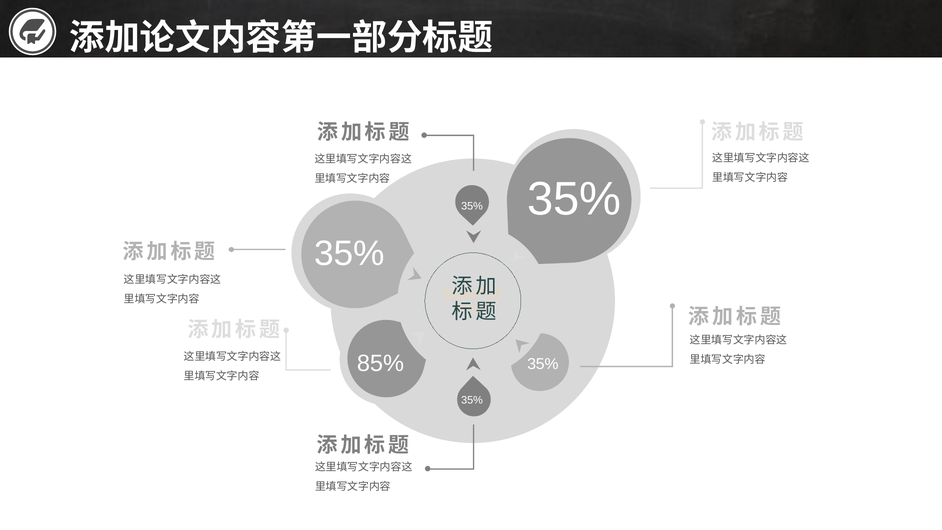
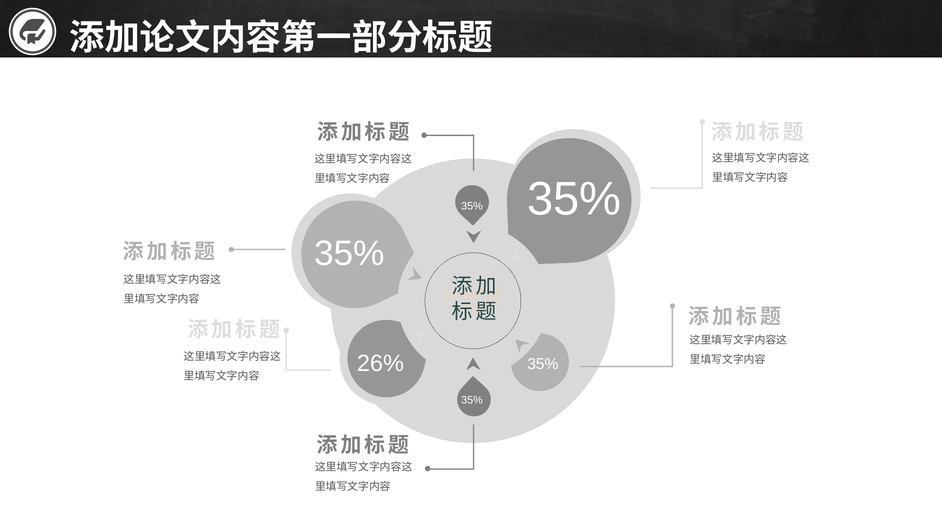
85%: 85% -> 26% (380, 363)
